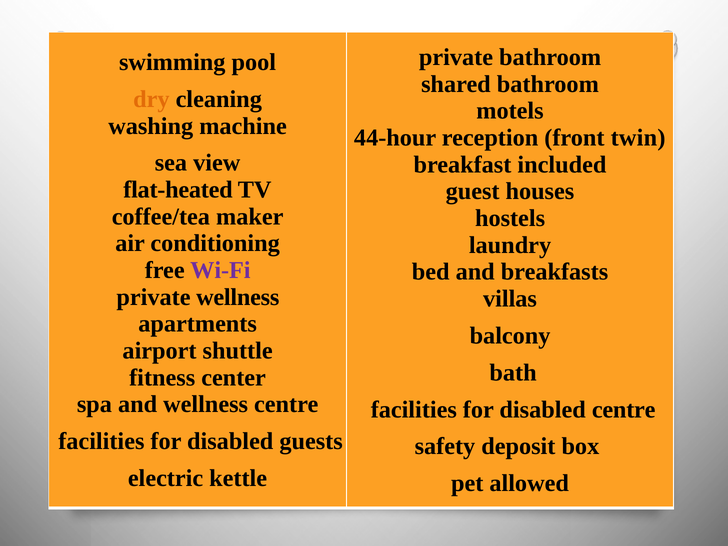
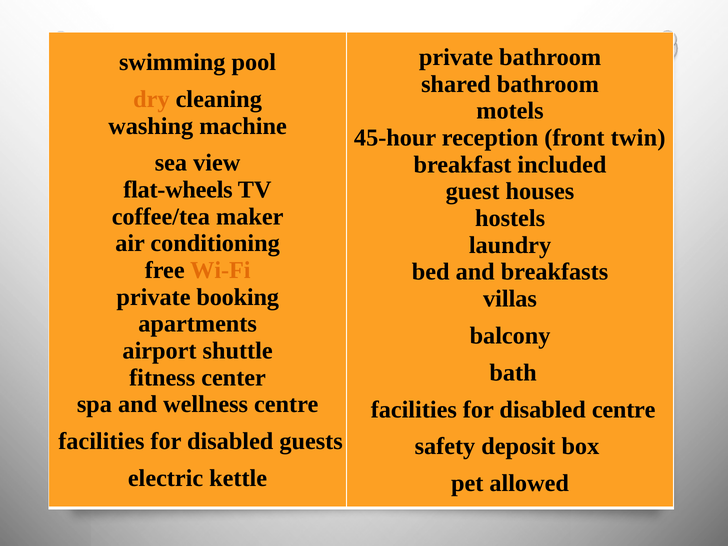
44-hour: 44-hour -> 45-hour (395, 138)
flat-heated: flat-heated -> flat-wheels (178, 190)
Wi-Fi colour: purple -> orange (220, 270)
private wellness: wellness -> booking (238, 297)
